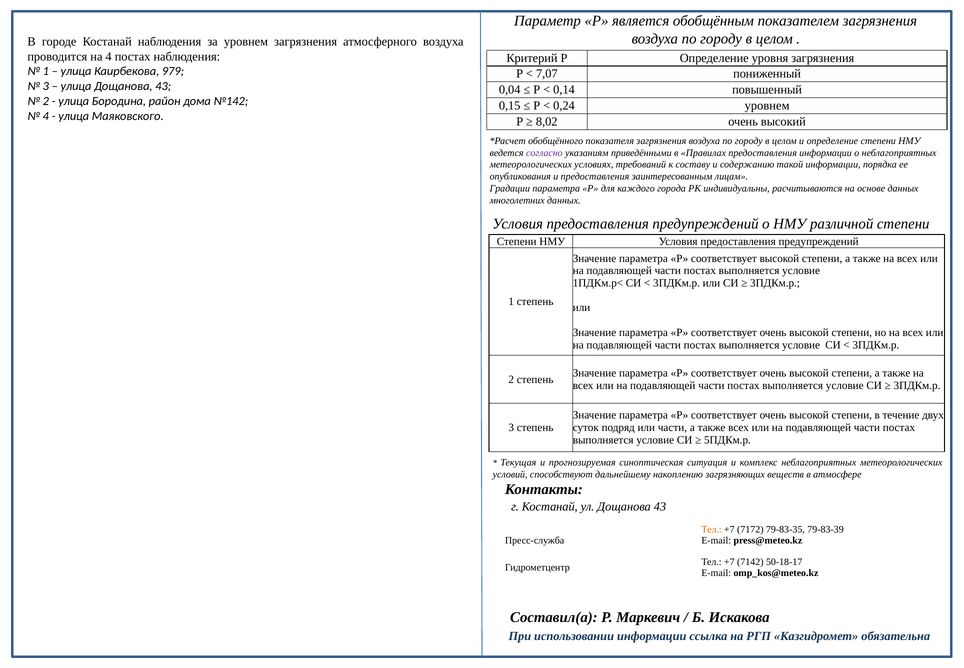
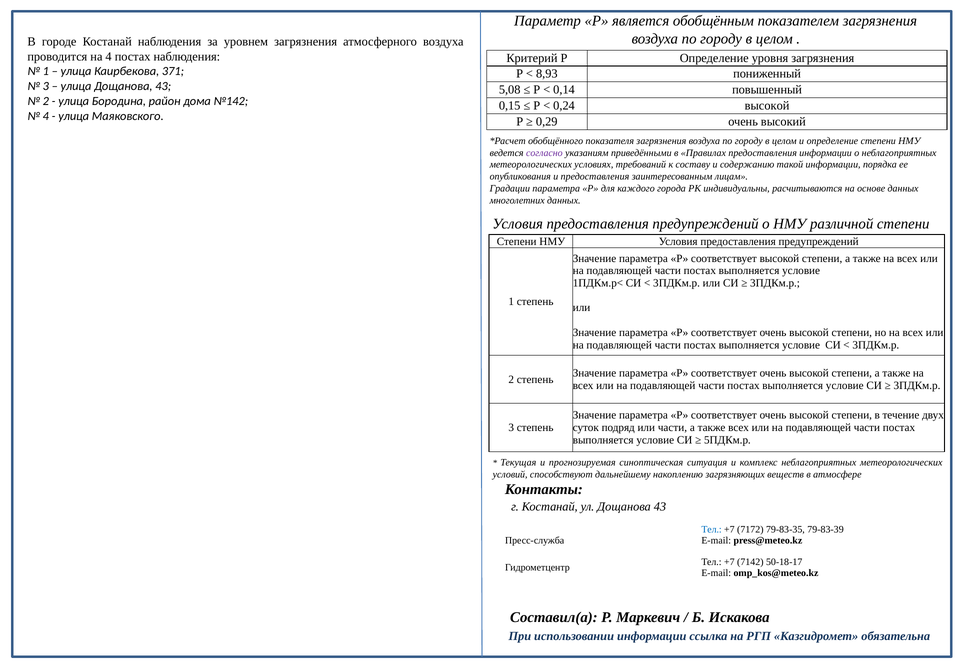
979: 979 -> 371 (173, 71)
7,07: 7,07 -> 8,93 (547, 74)
0,04: 0,04 -> 5,08 (510, 90)
0,24 уровнем: уровнем -> высокой (767, 106)
8,02: 8,02 -> 0,29 (547, 122)
Тел colour: orange -> blue (712, 529)
